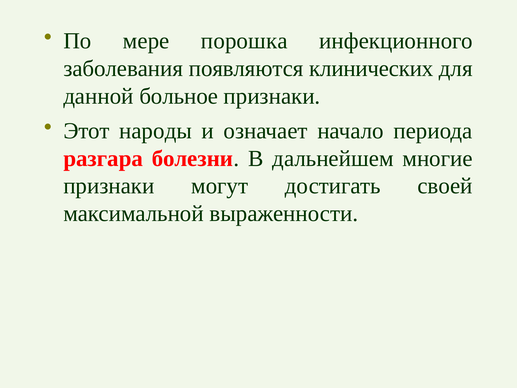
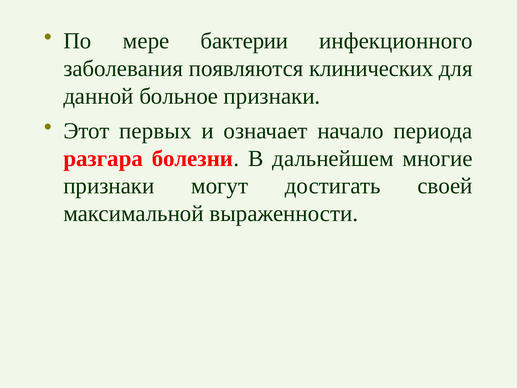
порошка: порошка -> бактерии (244, 41)
народы: народы -> первых (155, 131)
